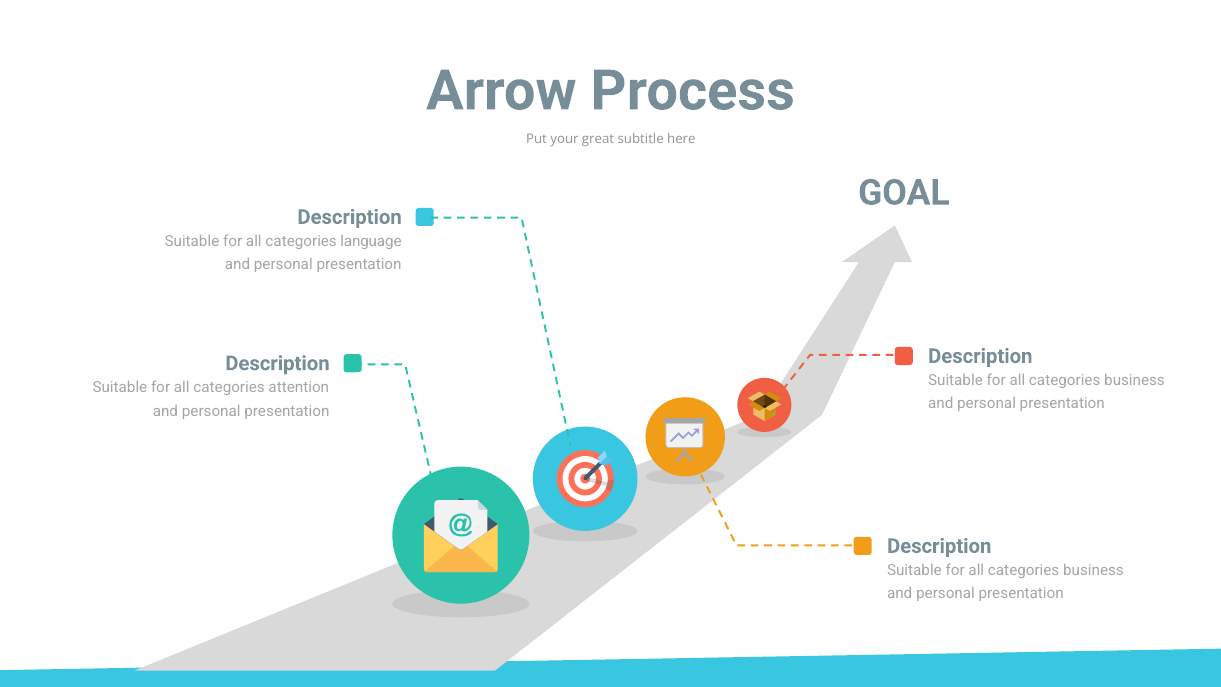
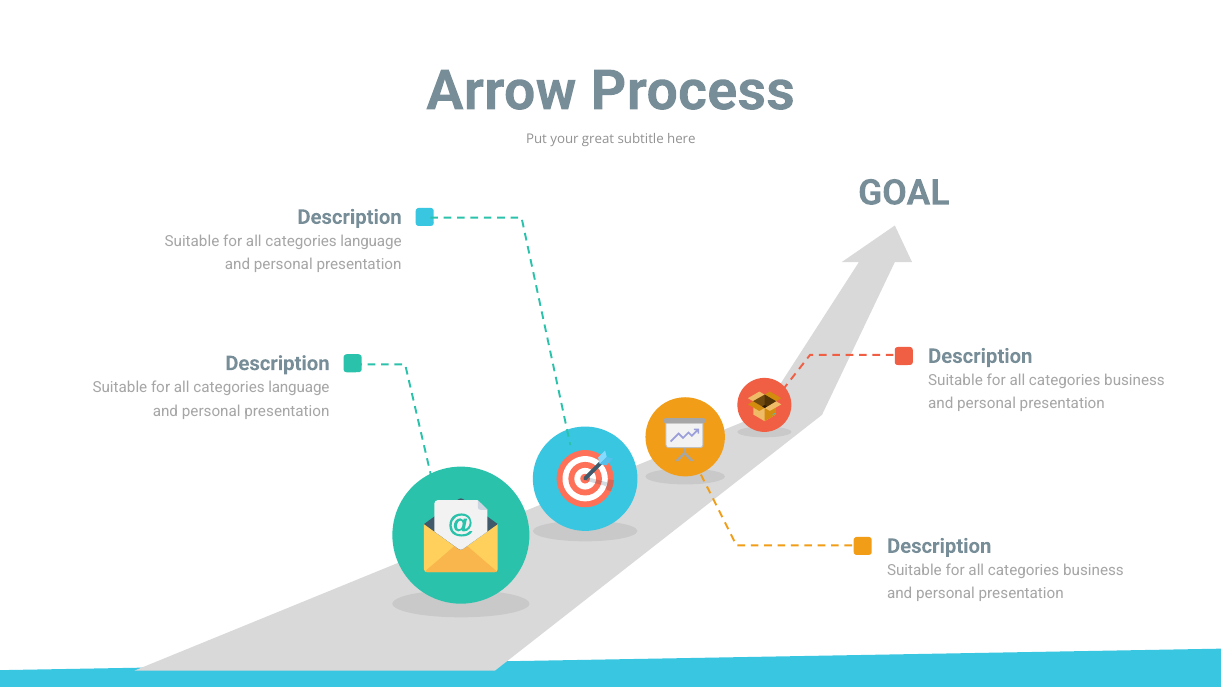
attention: attention -> language (299, 387)
